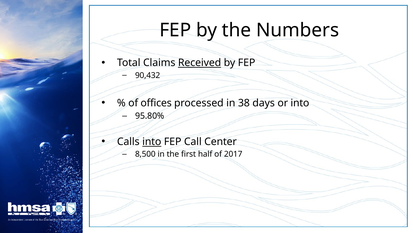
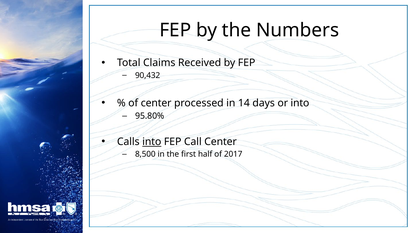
Received underline: present -> none (200, 63)
of offices: offices -> center (156, 103)
38: 38 -> 14 (244, 103)
